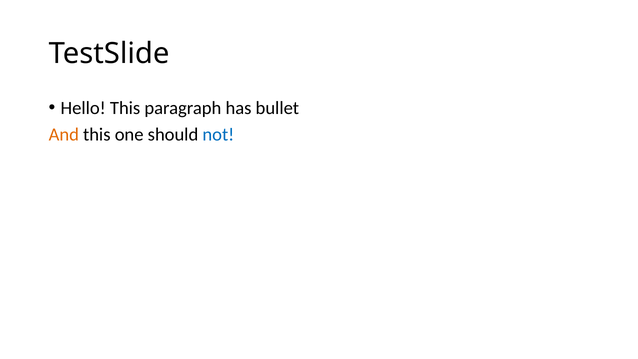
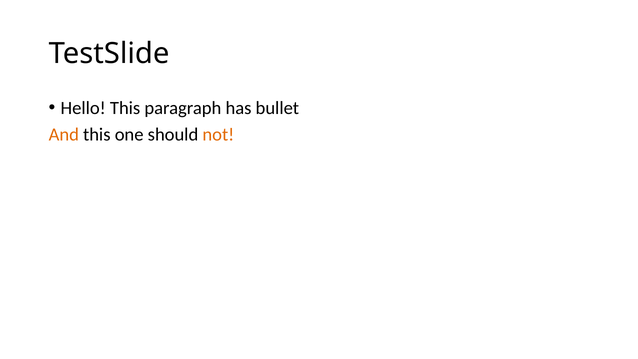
not colour: blue -> orange (218, 135)
